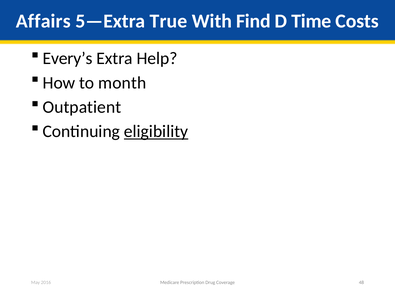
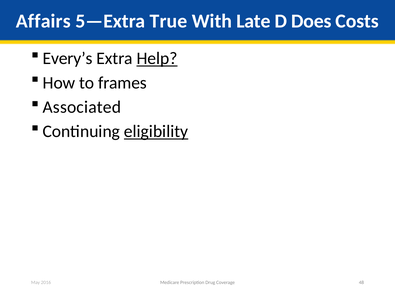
Find: Find -> Late (253, 21)
Time: Time -> Does (311, 21)
Help underline: none -> present (157, 58)
month: month -> frames (122, 83)
Outpatient: Outpatient -> Associated (82, 107)
